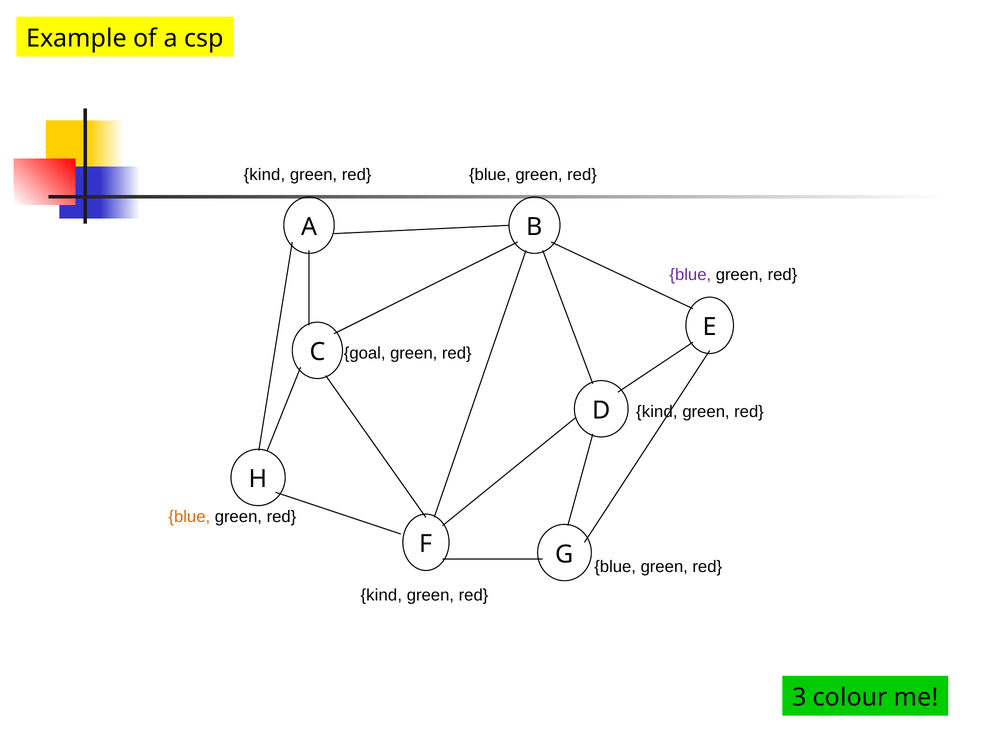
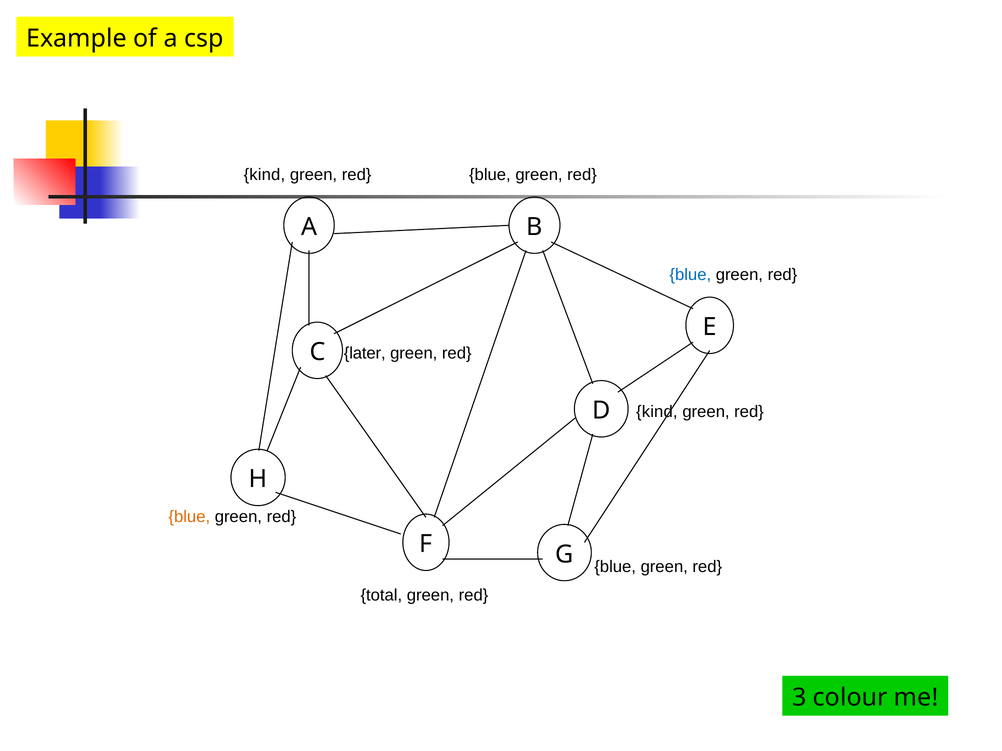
blue colour: purple -> blue (690, 275)
goal: goal -> later (365, 353)
kind: kind -> total (381, 596)
